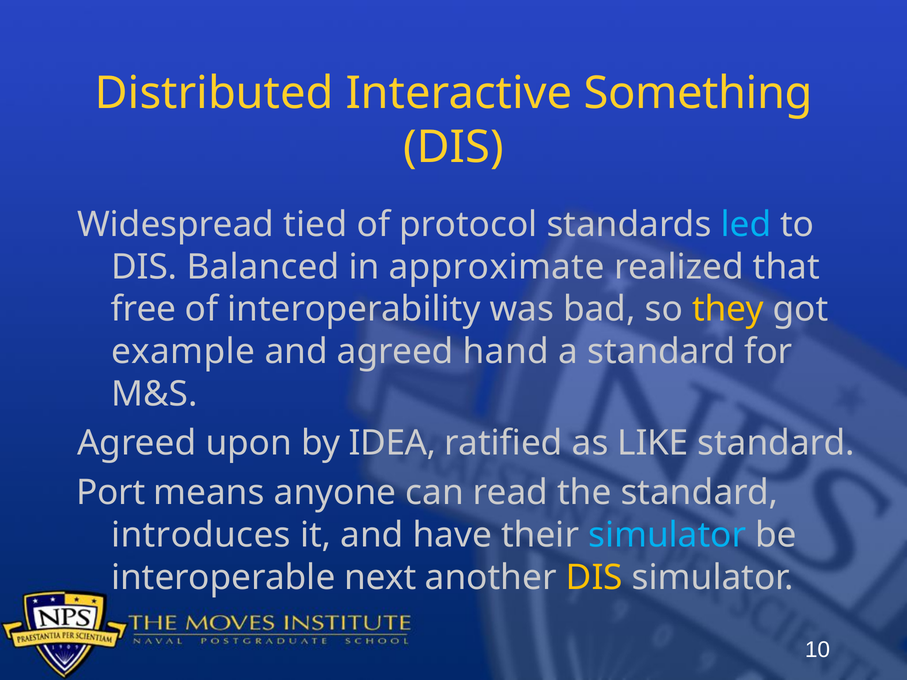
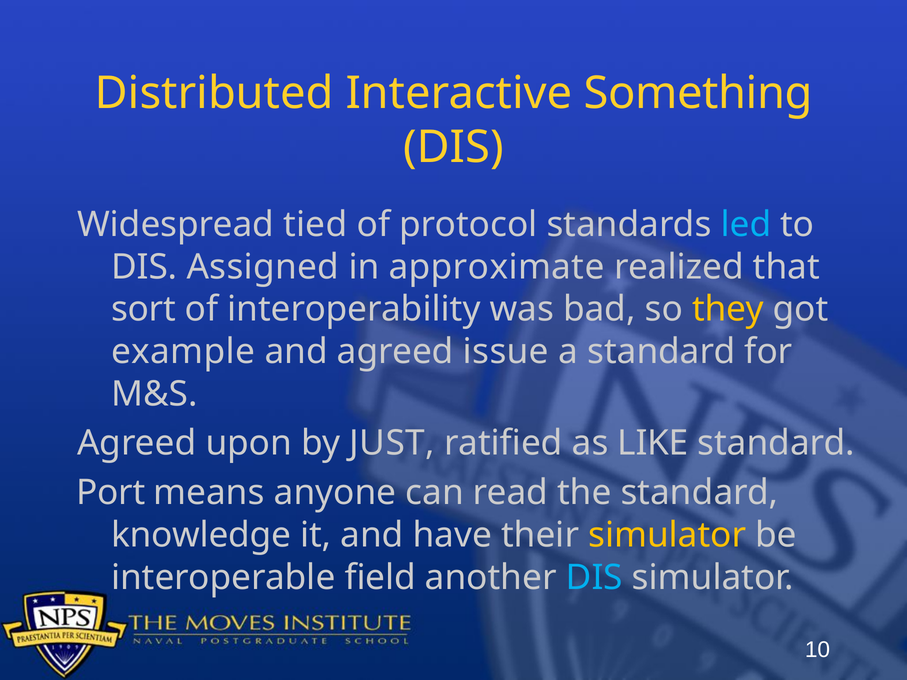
Balanced: Balanced -> Assigned (263, 267)
free: free -> sort (144, 309)
hand: hand -> issue (506, 352)
IDEA: IDEA -> JUST (392, 444)
introduces: introduces -> knowledge (201, 535)
simulator colour: light blue -> yellow (667, 535)
next: next -> field (380, 578)
DIS colour: yellow -> light blue (594, 578)
